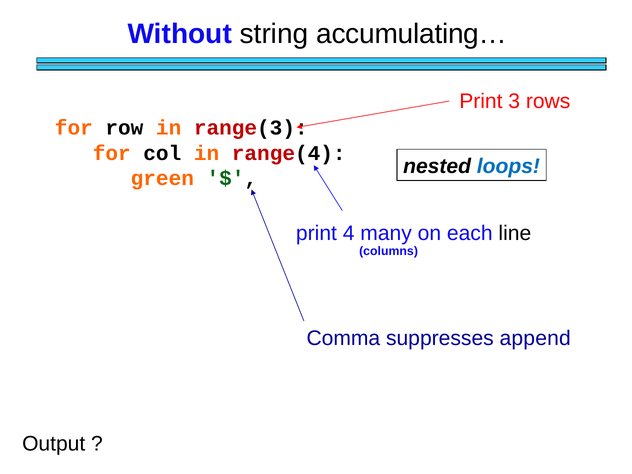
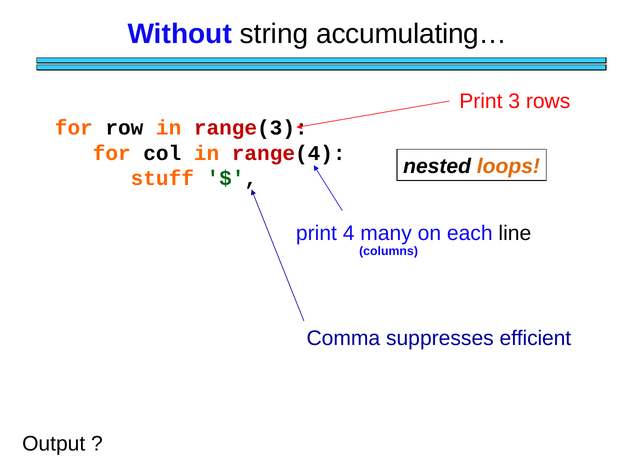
loops colour: blue -> orange (508, 166)
green: green -> stuff (162, 178)
append: append -> efficient (535, 338)
